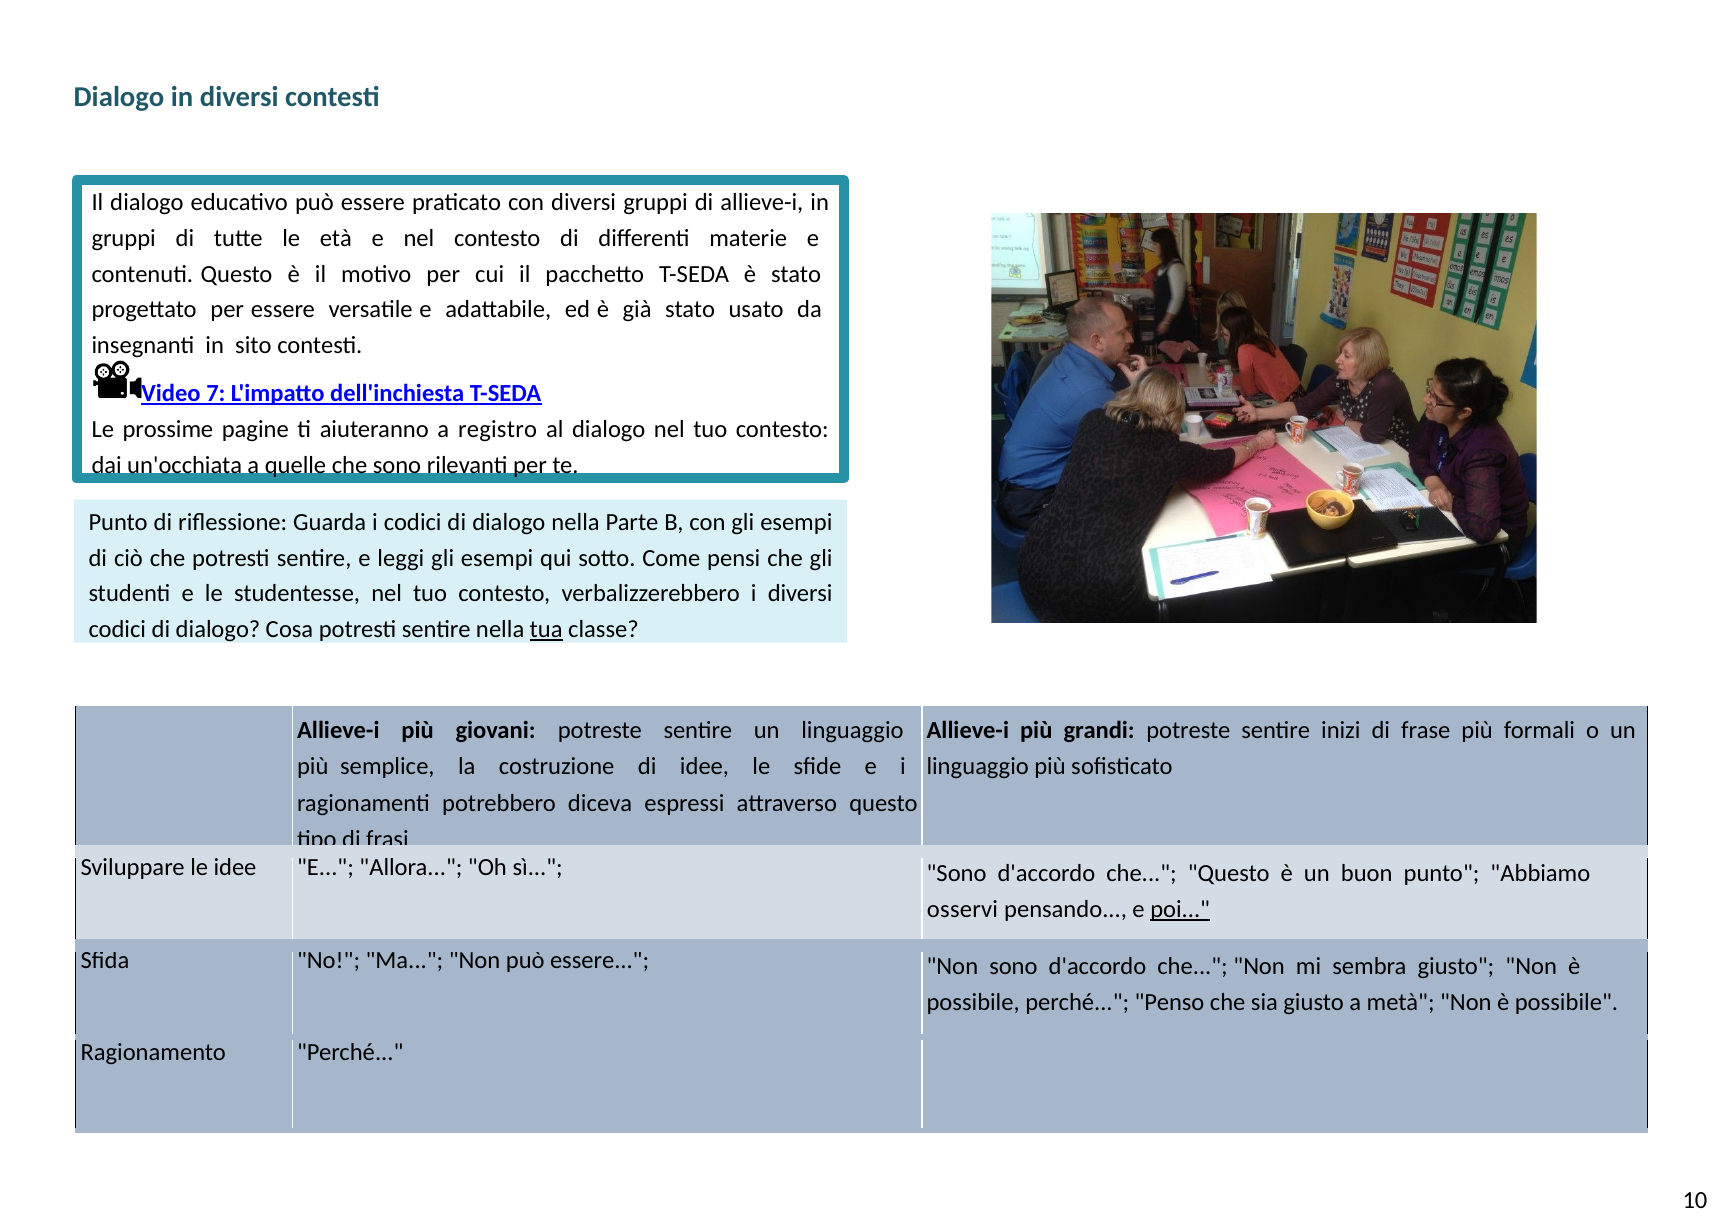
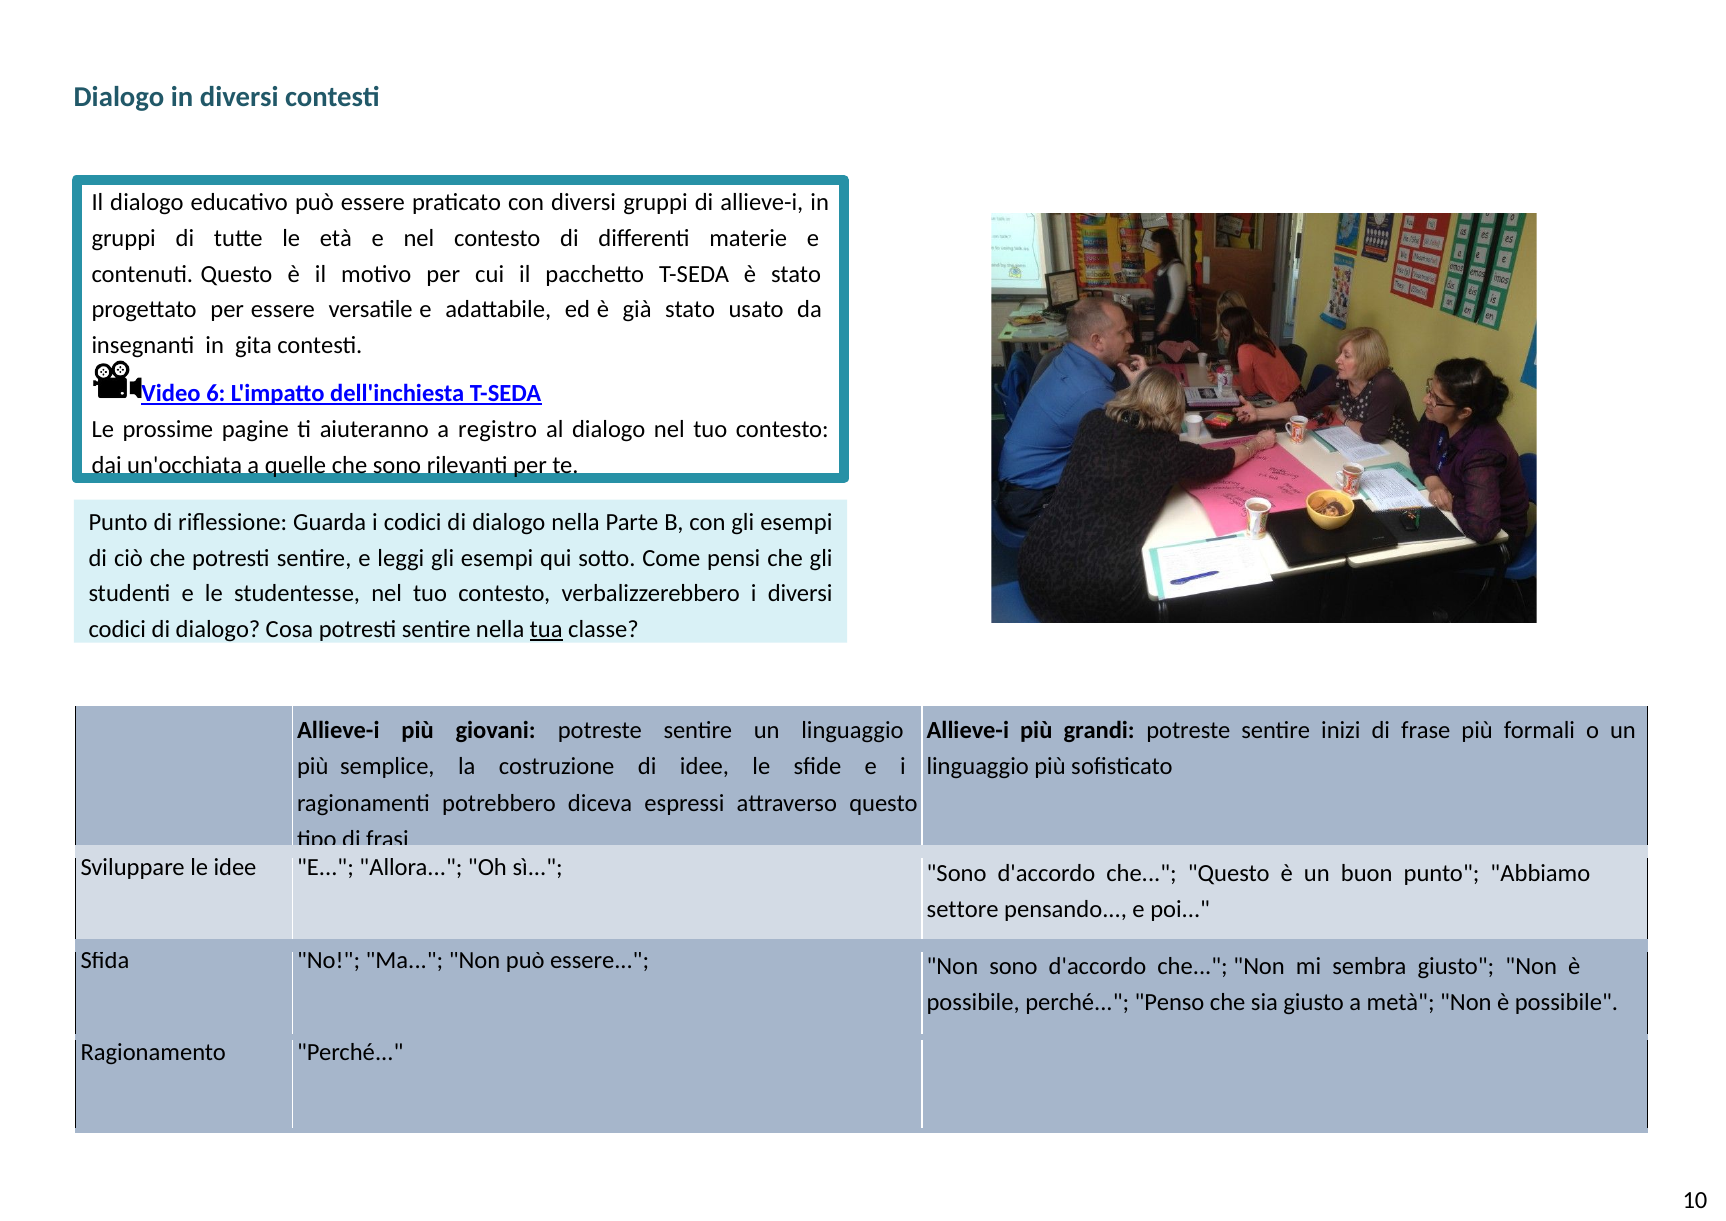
sito: sito -> gita (253, 345)
7: 7 -> 6 (216, 393)
osservi: osservi -> settore (963, 909)
poi underline: present -> none (1180, 909)
